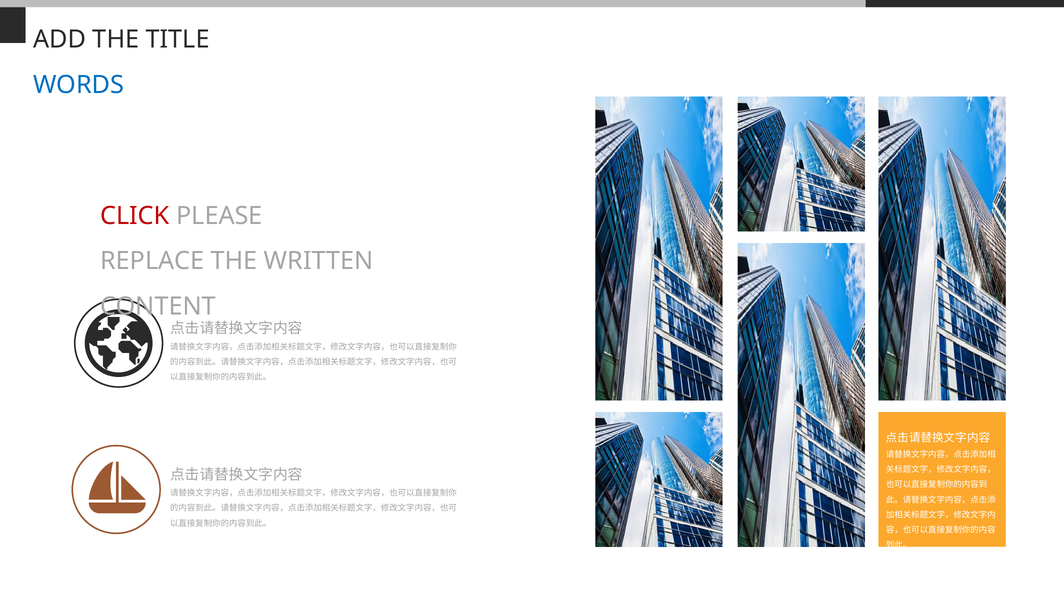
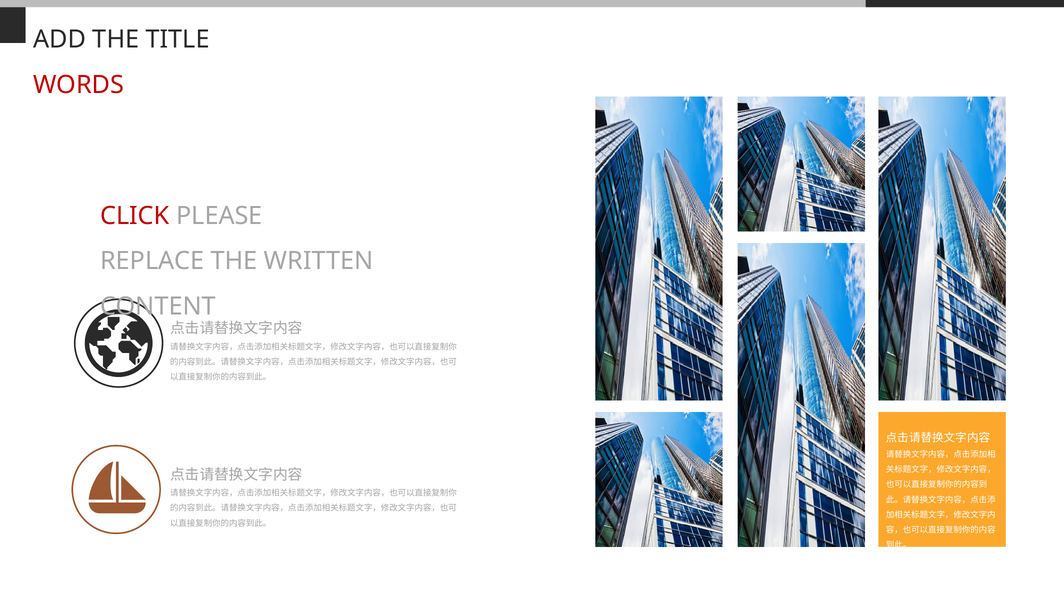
WORDS colour: blue -> red (78, 85)
